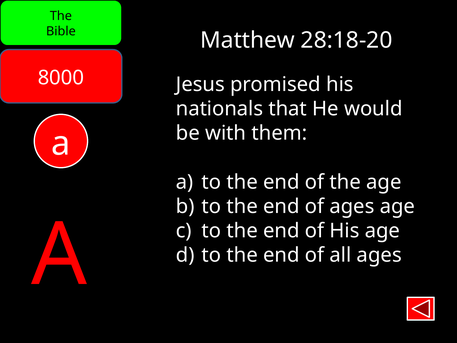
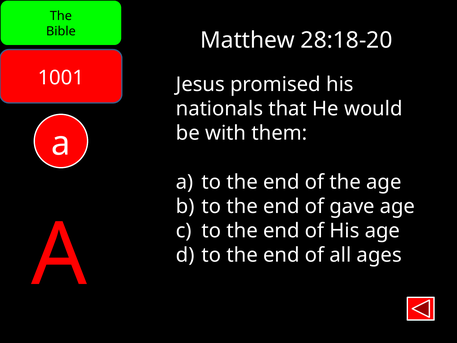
8000: 8000 -> 1001 (61, 78)
of ages: ages -> gave (352, 206)
